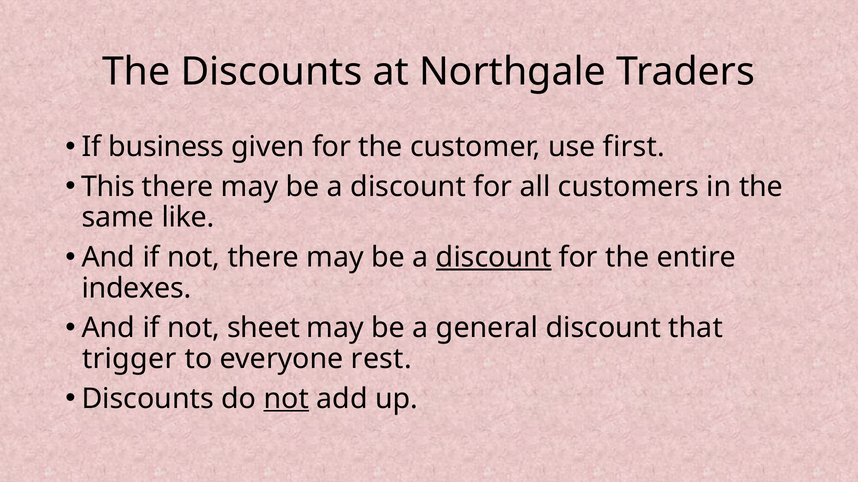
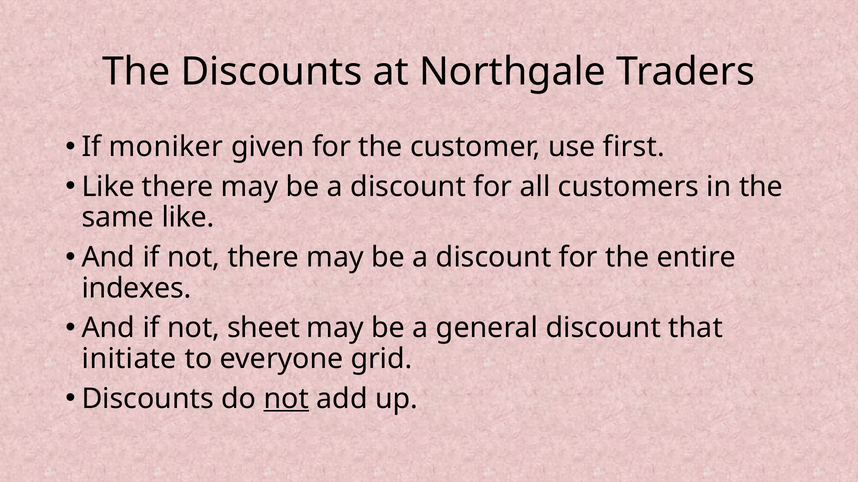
business: business -> moniker (166, 147)
This: This -> Like (108, 187)
discount underline: present -> none (494, 258)
trigger: trigger -> initiate (129, 359)
rest: rest -> grid (382, 359)
